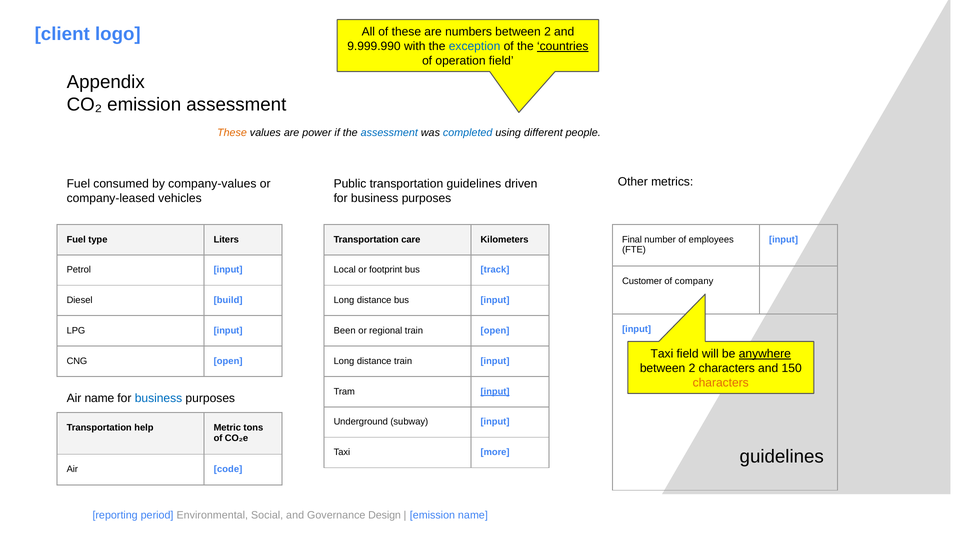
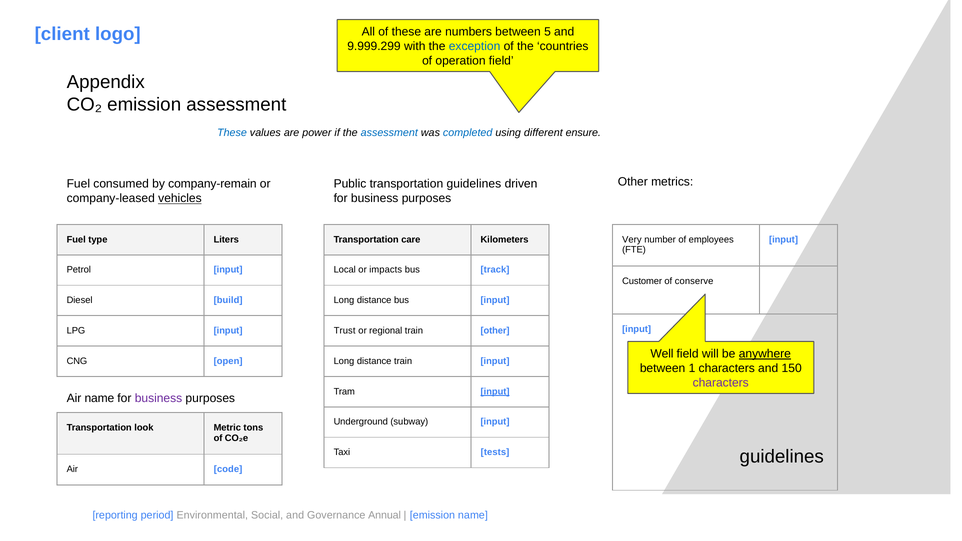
numbers between 2: 2 -> 5 (548, 32)
9.999.990: 9.999.990 -> 9.999.299 (374, 46)
countries underline: present -> none (563, 46)
These colour: orange -> blue (232, 133)
people: people -> ensure (583, 133)
company-values: company-values -> company-remain (212, 184)
vehicles underline: none -> present (180, 199)
Final: Final -> Very (632, 239)
footprint: footprint -> impacts (386, 270)
company: company -> conserve (694, 281)
Been: Been -> Trust (345, 331)
train open: open -> other (495, 331)
Taxi: Taxi -> Well (662, 354)
2: 2 -> 1 (692, 368)
characters colour: orange -> purple (721, 383)
business colour: blue -> purple (158, 399)
help: help -> look (144, 428)
more: more -> tests (495, 452)
Design: Design -> Annual (385, 515)
